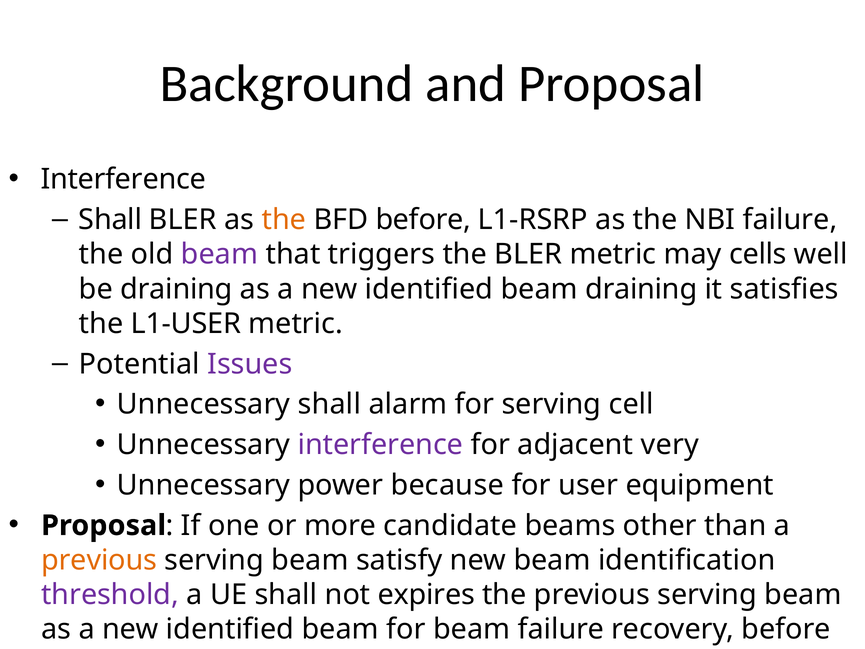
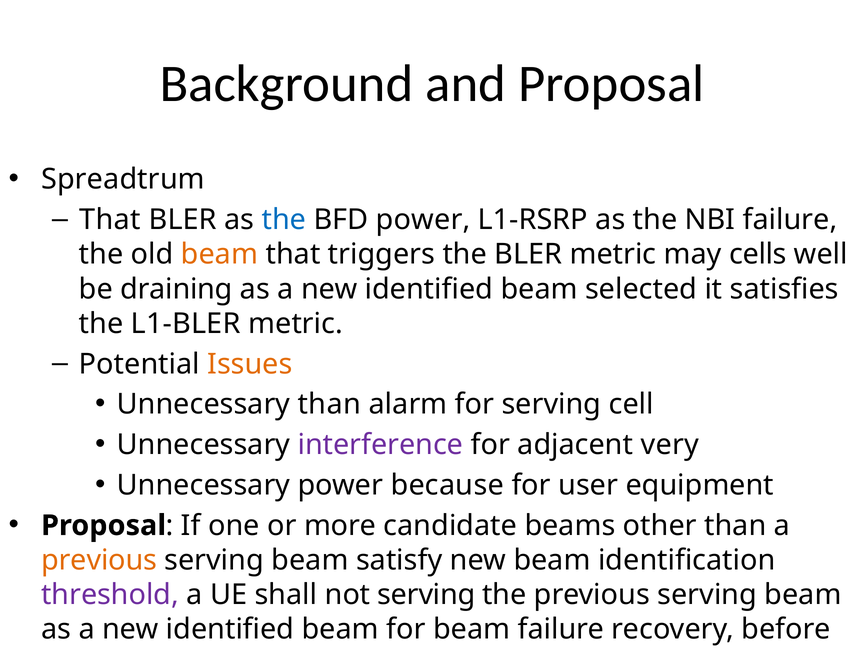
Interference: Interference -> Spreadtrum (123, 179)
Shall: Shall -> That (110, 220)
the colour: orange -> blue (284, 220)
BFD before: before -> power (423, 220)
beam colour: purple -> orange (220, 254)
beam draining: draining -> selected (641, 289)
L1-USER: L1-USER -> L1-BLER (186, 324)
Issues colour: purple -> orange (250, 364)
Unnecessary shall: shall -> than (329, 404)
not expires: expires -> serving (426, 595)
